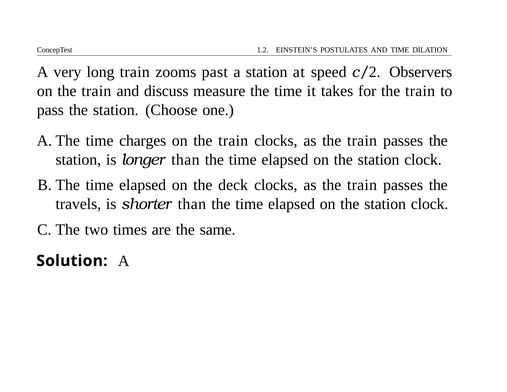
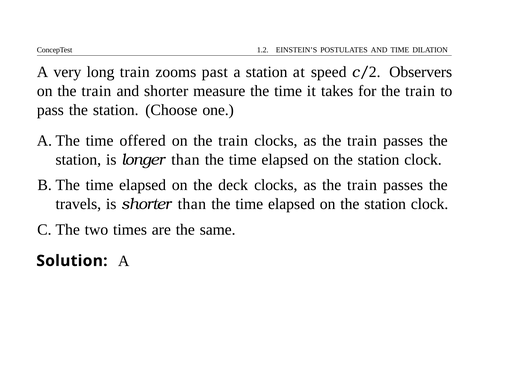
and discuss: discuss -> shorter (166, 91)
charges: charges -> offered (143, 141)
